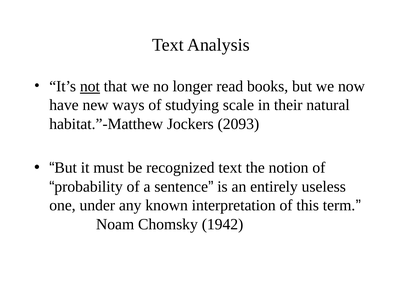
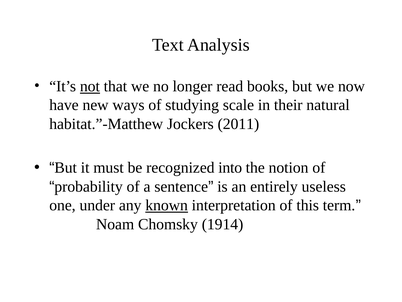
2093: 2093 -> 2011 (238, 124)
recognized text: text -> into (230, 168)
known underline: none -> present (167, 205)
1942: 1942 -> 1914 (223, 224)
